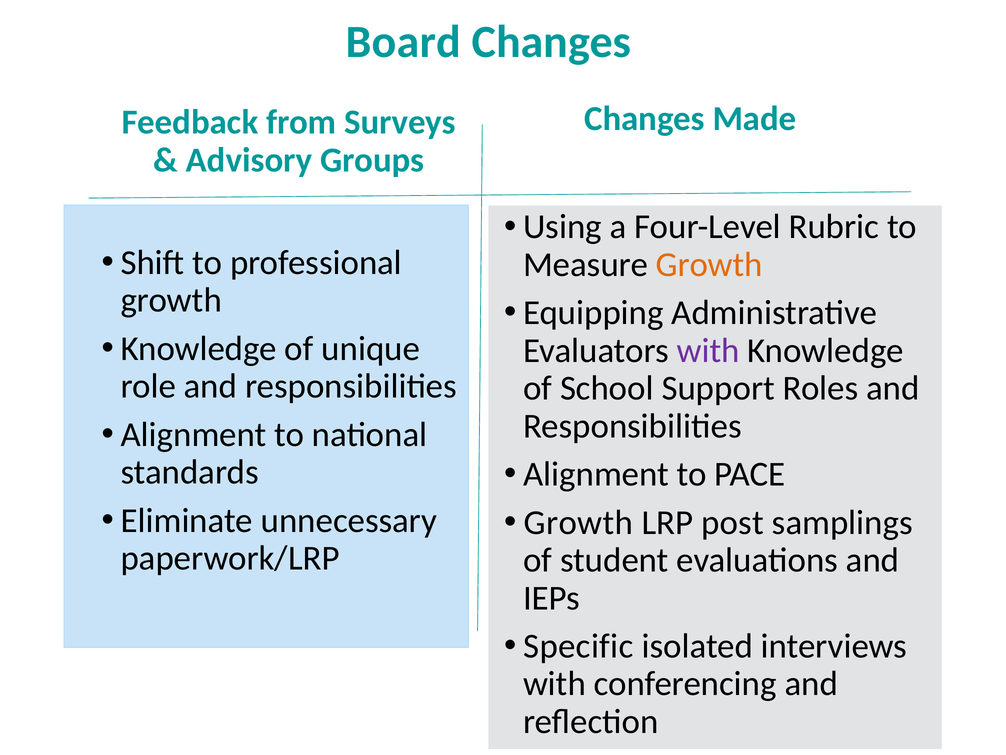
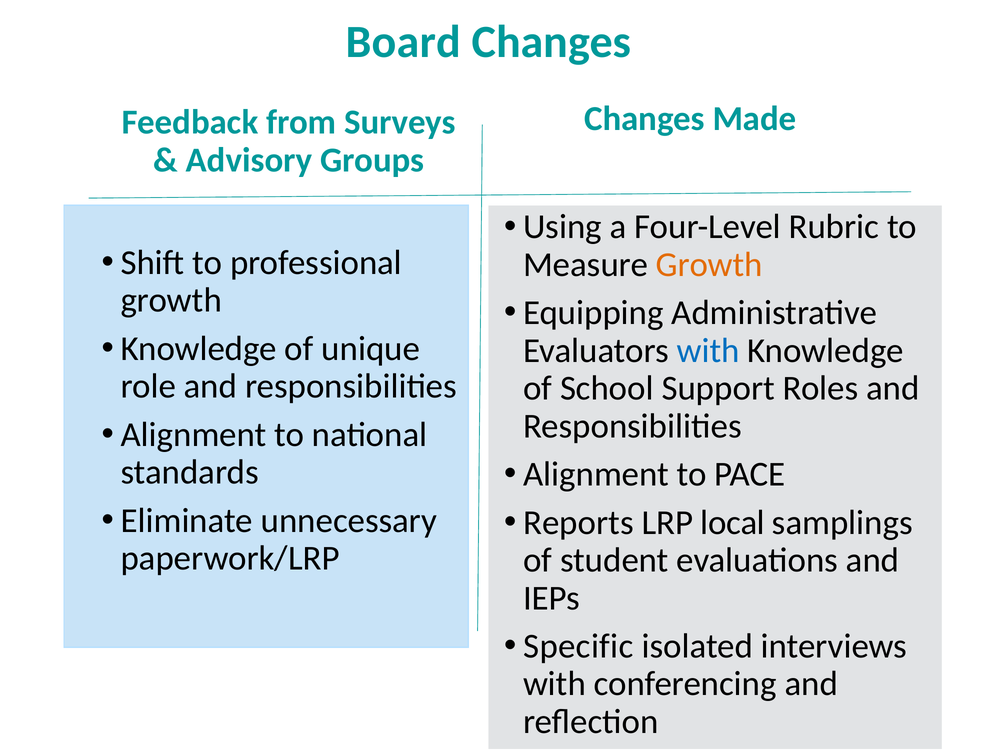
with colour: purple -> blue (708, 350)
Growth: Growth -> Reports (578, 522)
post: post -> local (733, 522)
